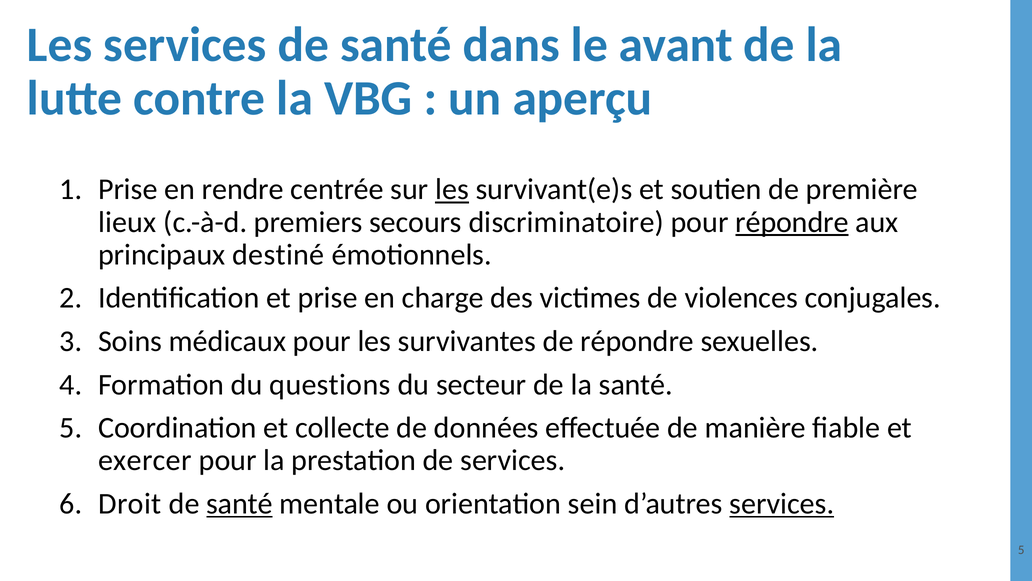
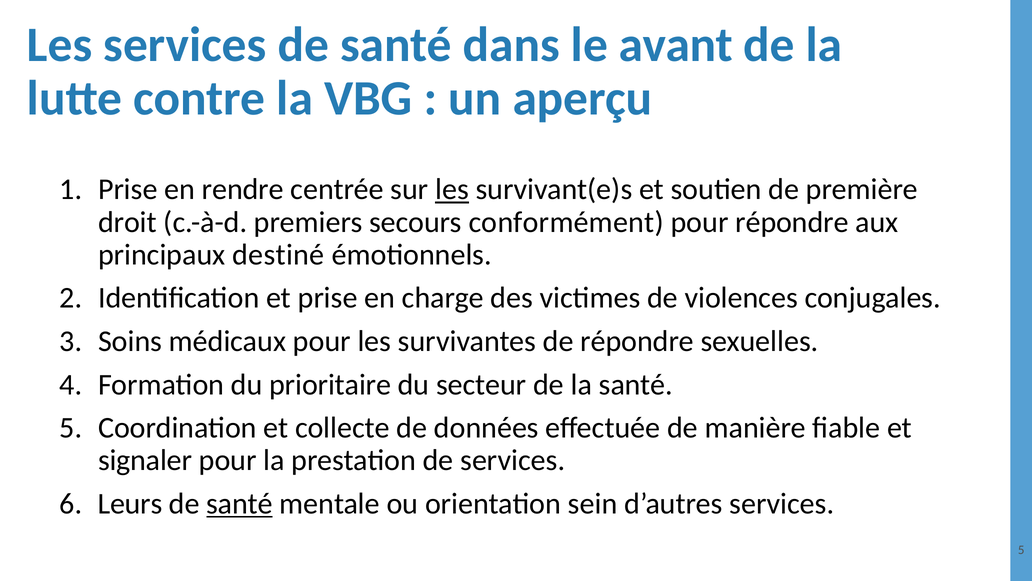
lieux: lieux -> droit (127, 222)
discriminatoire: discriminatoire -> conformément (566, 222)
répondre underline: present -> none (792, 222)
questions: questions -> prioritaire (330, 384)
exercer: exercer -> signaler (145, 460)
Droit: Droit -> Leurs (130, 503)
services underline: present -> none (782, 503)
